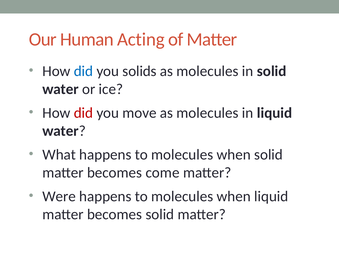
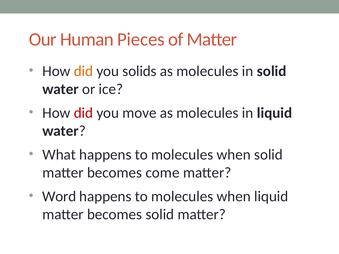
Acting: Acting -> Pieces (141, 39)
did colour: blue -> orange (83, 71)
Were: Were -> Word (59, 197)
